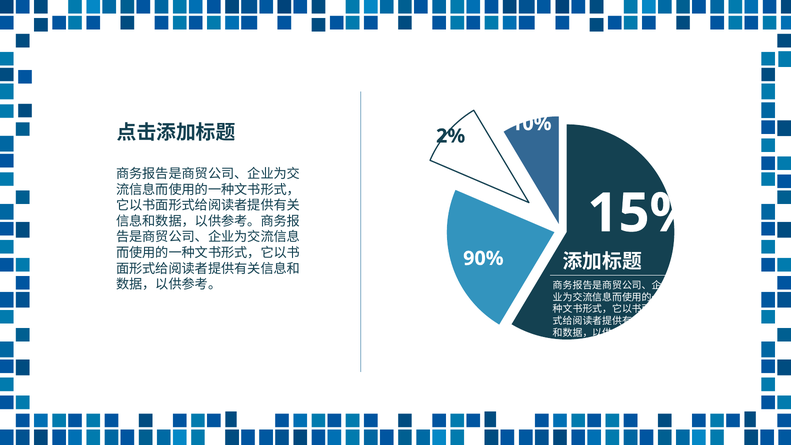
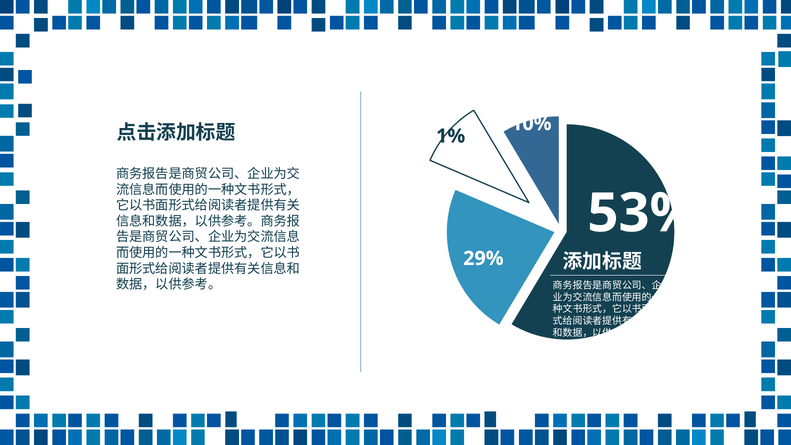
2%: 2% -> 1% (451, 136)
15%: 15% -> 53% (643, 213)
90%: 90% -> 29% (483, 258)
